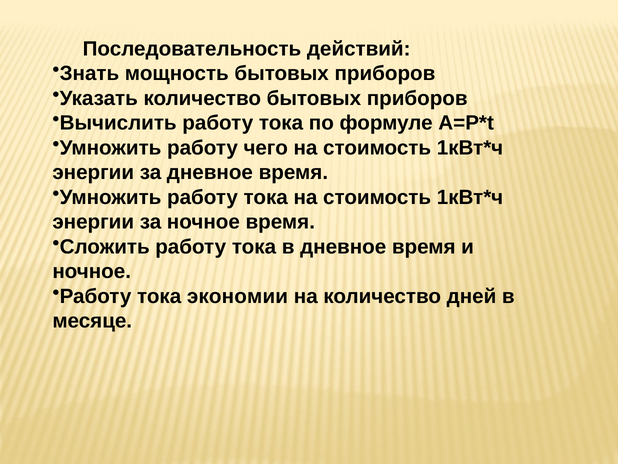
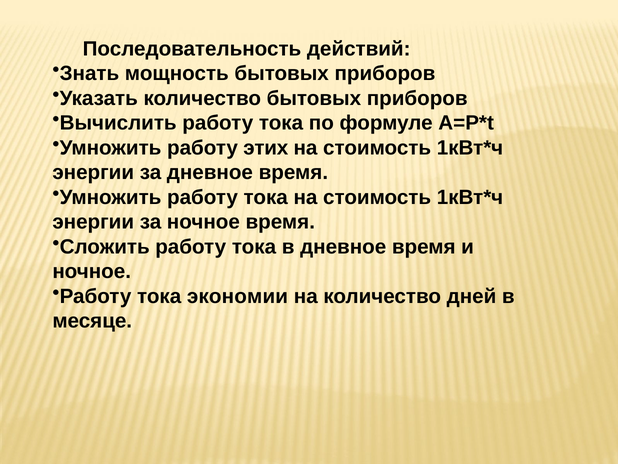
чего: чего -> этих (266, 148)
